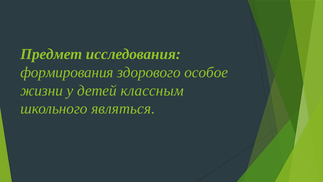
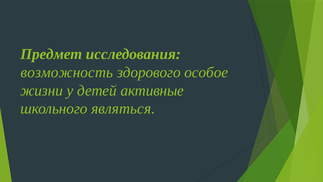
формирования: формирования -> возможность (67, 72)
классным: классным -> активные (152, 90)
